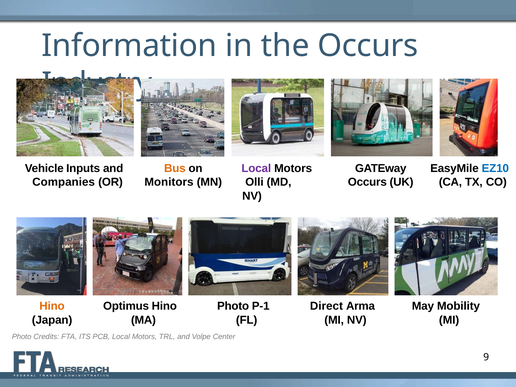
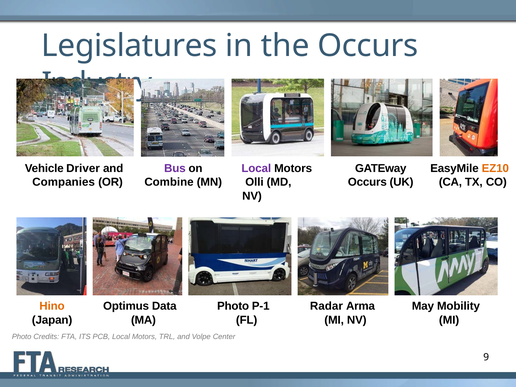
Information: Information -> Legislatures (129, 46)
Inputs: Inputs -> Driver (83, 168)
Bus colour: orange -> purple (175, 168)
EZ10 colour: blue -> orange (495, 168)
Monitors: Monitors -> Combine (169, 182)
Optimus Hino: Hino -> Data (164, 306)
Direct: Direct -> Radar (326, 306)
